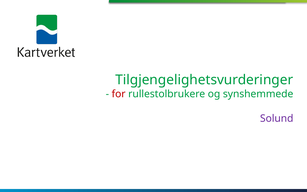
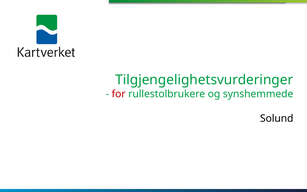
Solund colour: purple -> black (277, 118)
